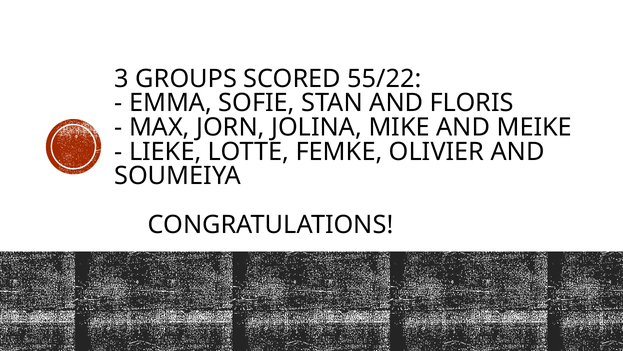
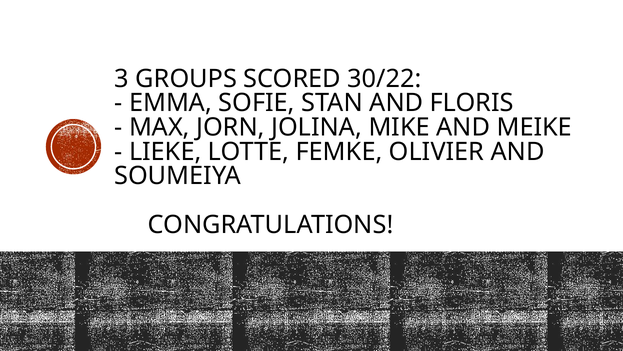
55/22: 55/22 -> 30/22 (384, 79)
